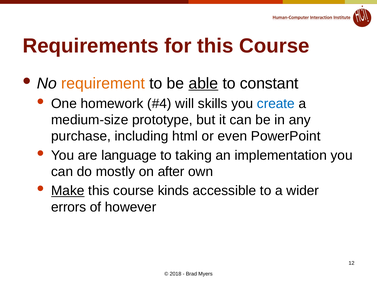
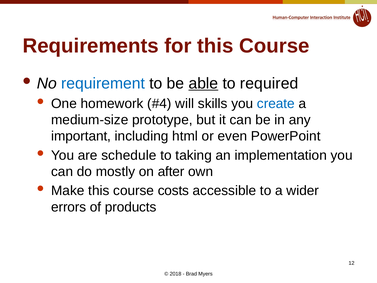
requirement colour: orange -> blue (103, 83)
constant: constant -> required (269, 83)
purchase: purchase -> important (81, 136)
language: language -> schedule (129, 155)
Make underline: present -> none (68, 191)
kinds: kinds -> costs (173, 191)
however: however -> products (131, 207)
